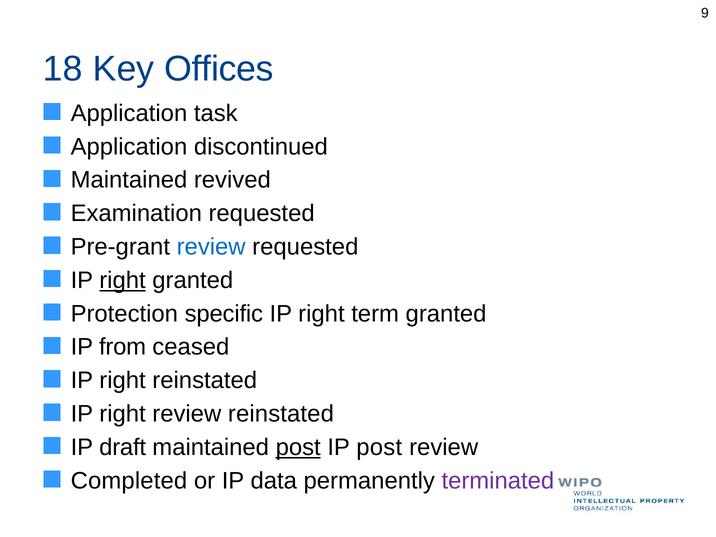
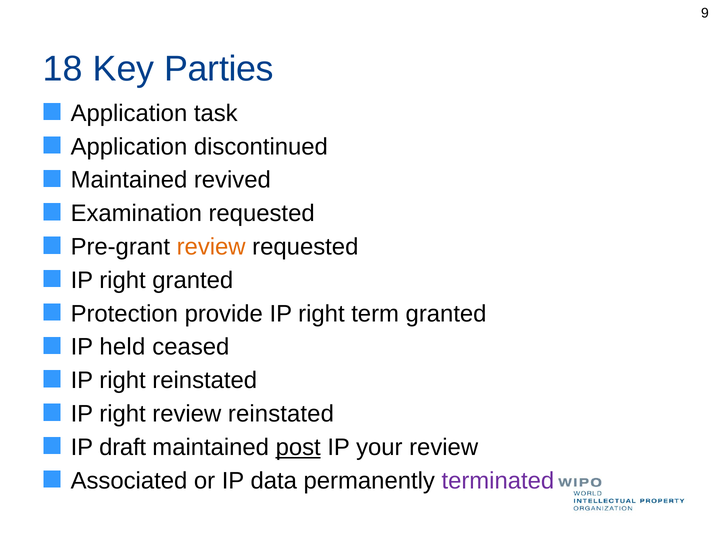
Offices: Offices -> Parties (219, 69)
review colour: blue -> orange (211, 247)
right underline: present -> none (123, 280)
specific: specific -> provide (224, 314)
from: from -> held (122, 347)
IP post: post -> your (379, 447)
Completed: Completed -> Associated (129, 481)
